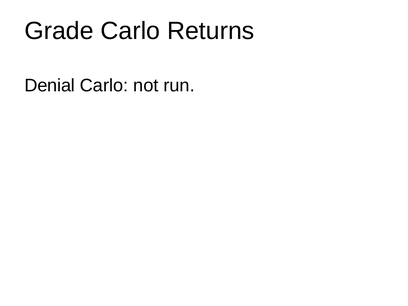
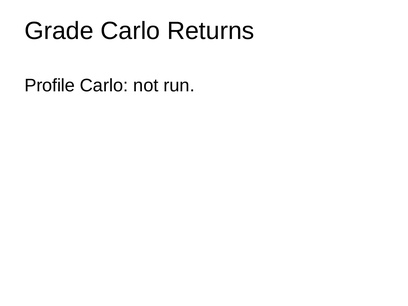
Denial: Denial -> Profile (50, 86)
